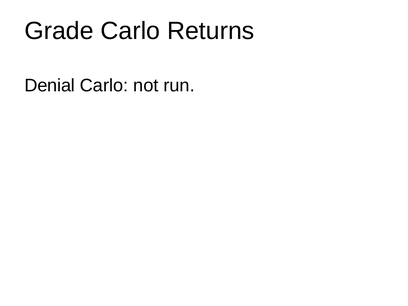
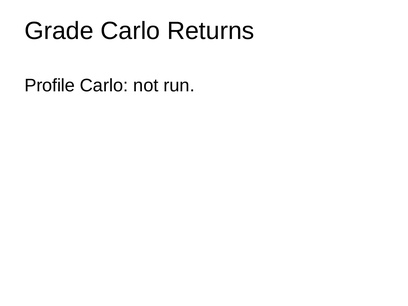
Denial: Denial -> Profile (50, 86)
